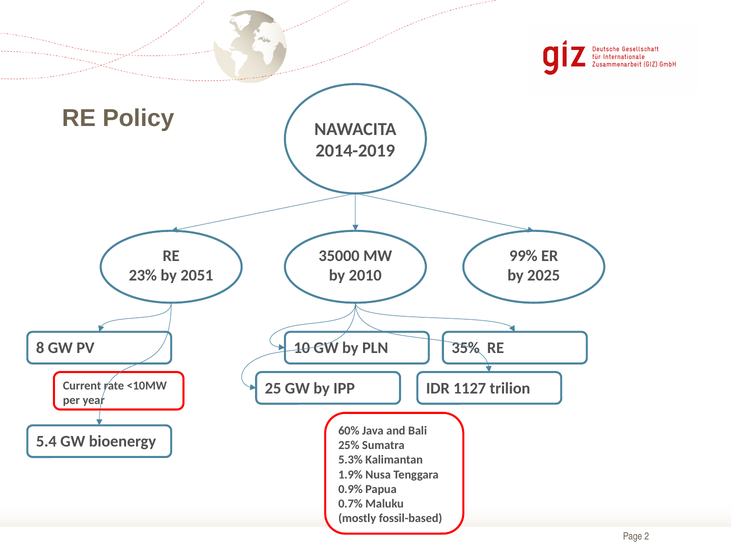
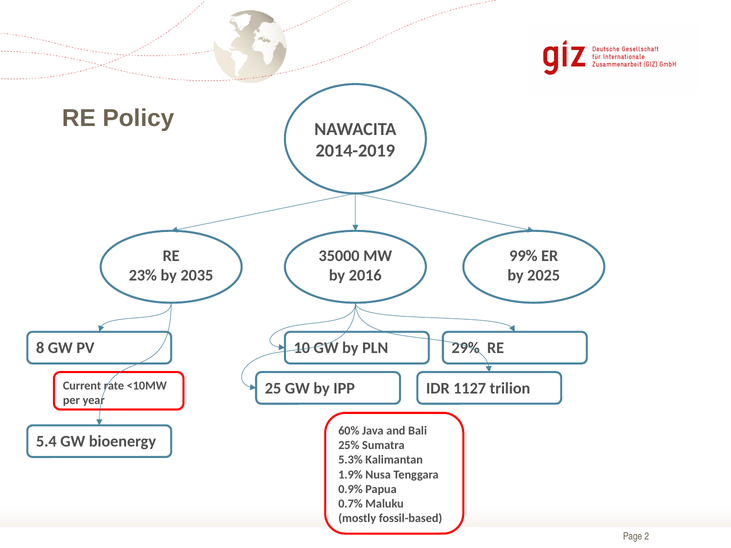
2051: 2051 -> 2035 (197, 276)
2010: 2010 -> 2016 (365, 276)
35%: 35% -> 29% (466, 348)
